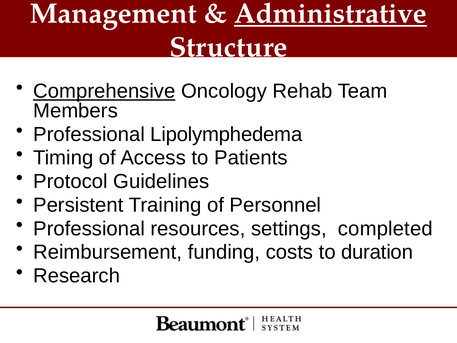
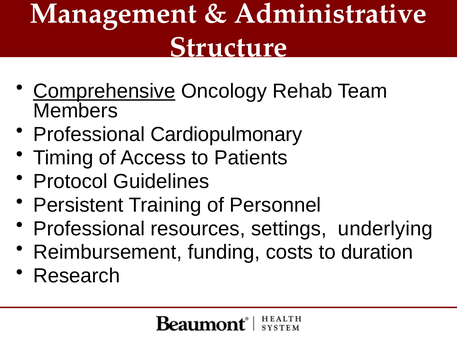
Administrative underline: present -> none (331, 14)
Lipolymphedema: Lipolymphedema -> Cardiopulmonary (226, 134)
completed: completed -> underlying (385, 229)
